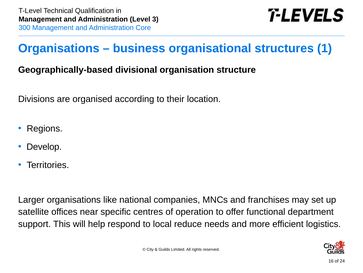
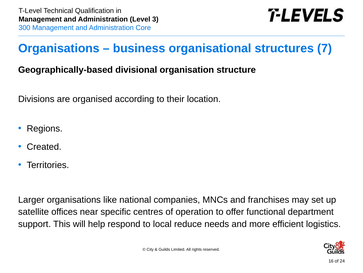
1: 1 -> 7 (325, 48)
Develop: Develop -> Created (44, 146)
